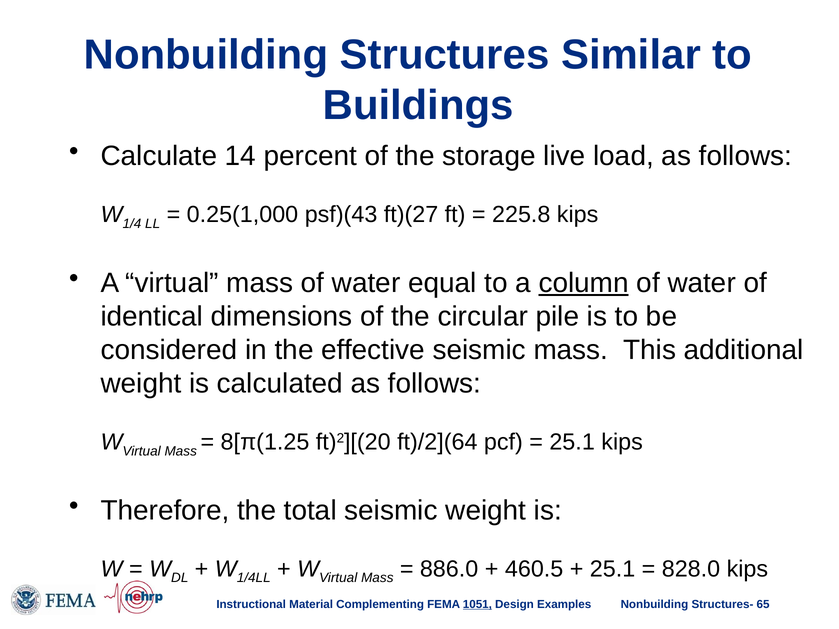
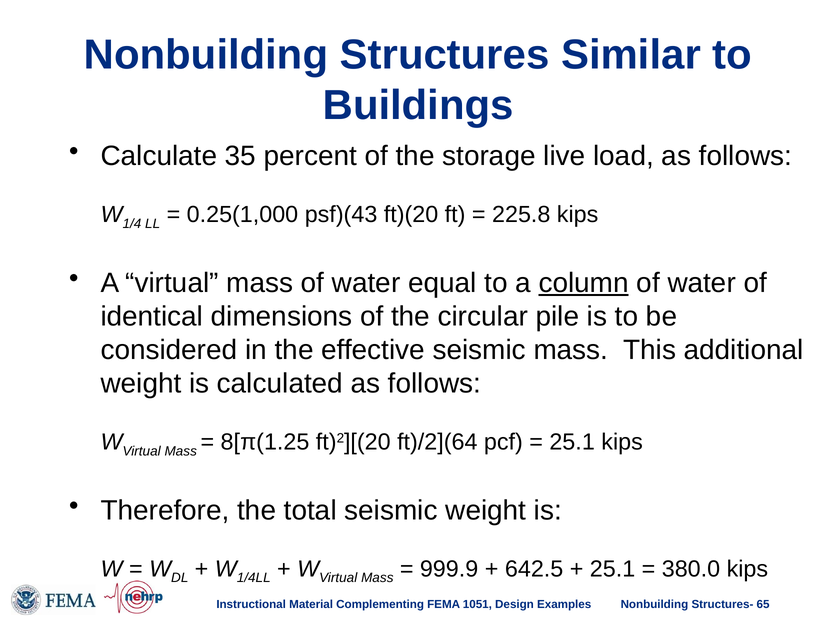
14: 14 -> 35 (240, 156)
ft)(27: ft)(27 -> ft)(20 (411, 215)
886.0: 886.0 -> 999.9 (449, 569)
460.5: 460.5 -> 642.5 (534, 569)
828.0: 828.0 -> 380.0 (691, 569)
1051 underline: present -> none (477, 604)
